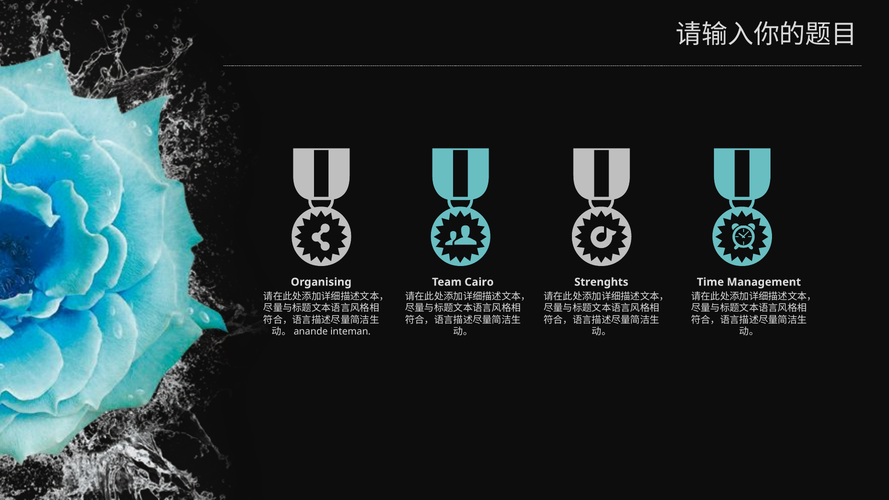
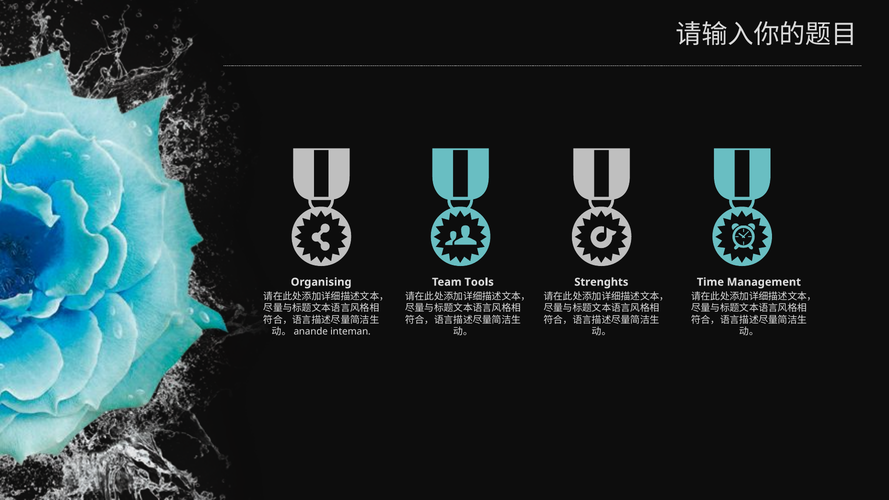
Cairo: Cairo -> Tools (479, 282)
